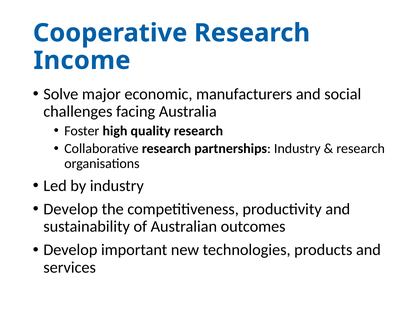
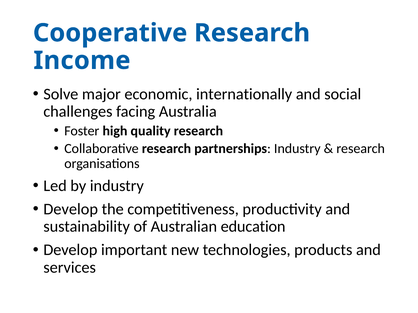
manufacturers: manufacturers -> internationally (244, 94)
outcomes: outcomes -> education (253, 227)
